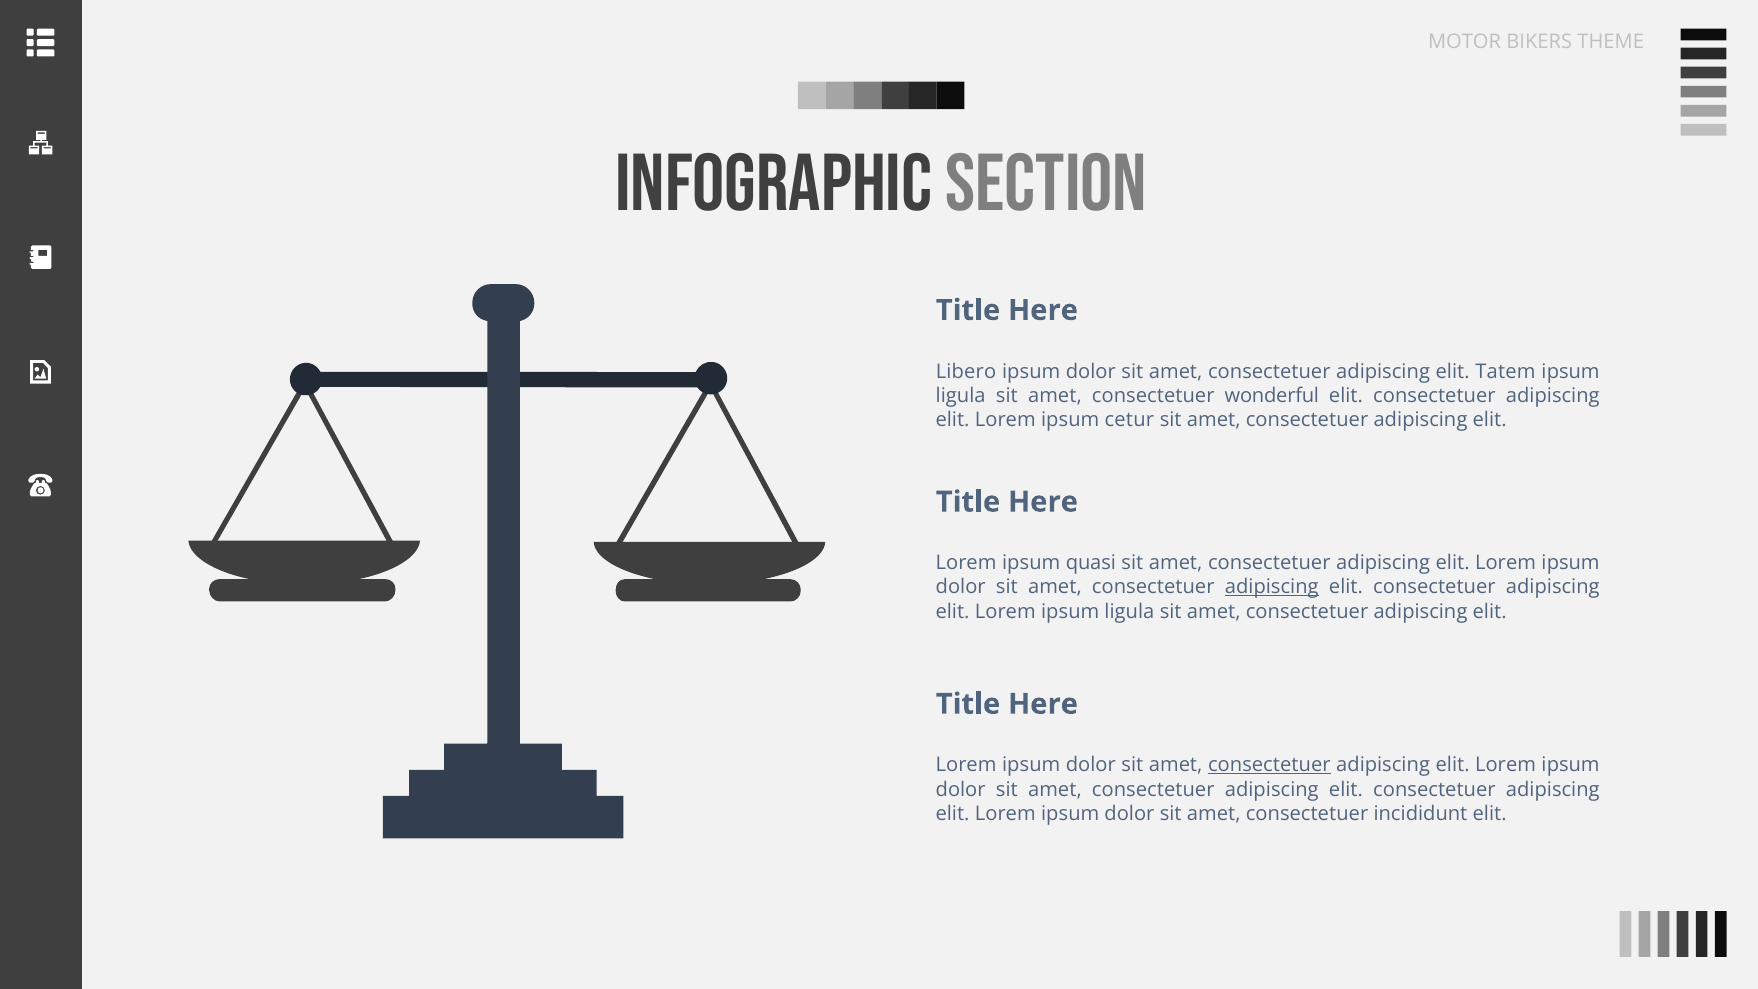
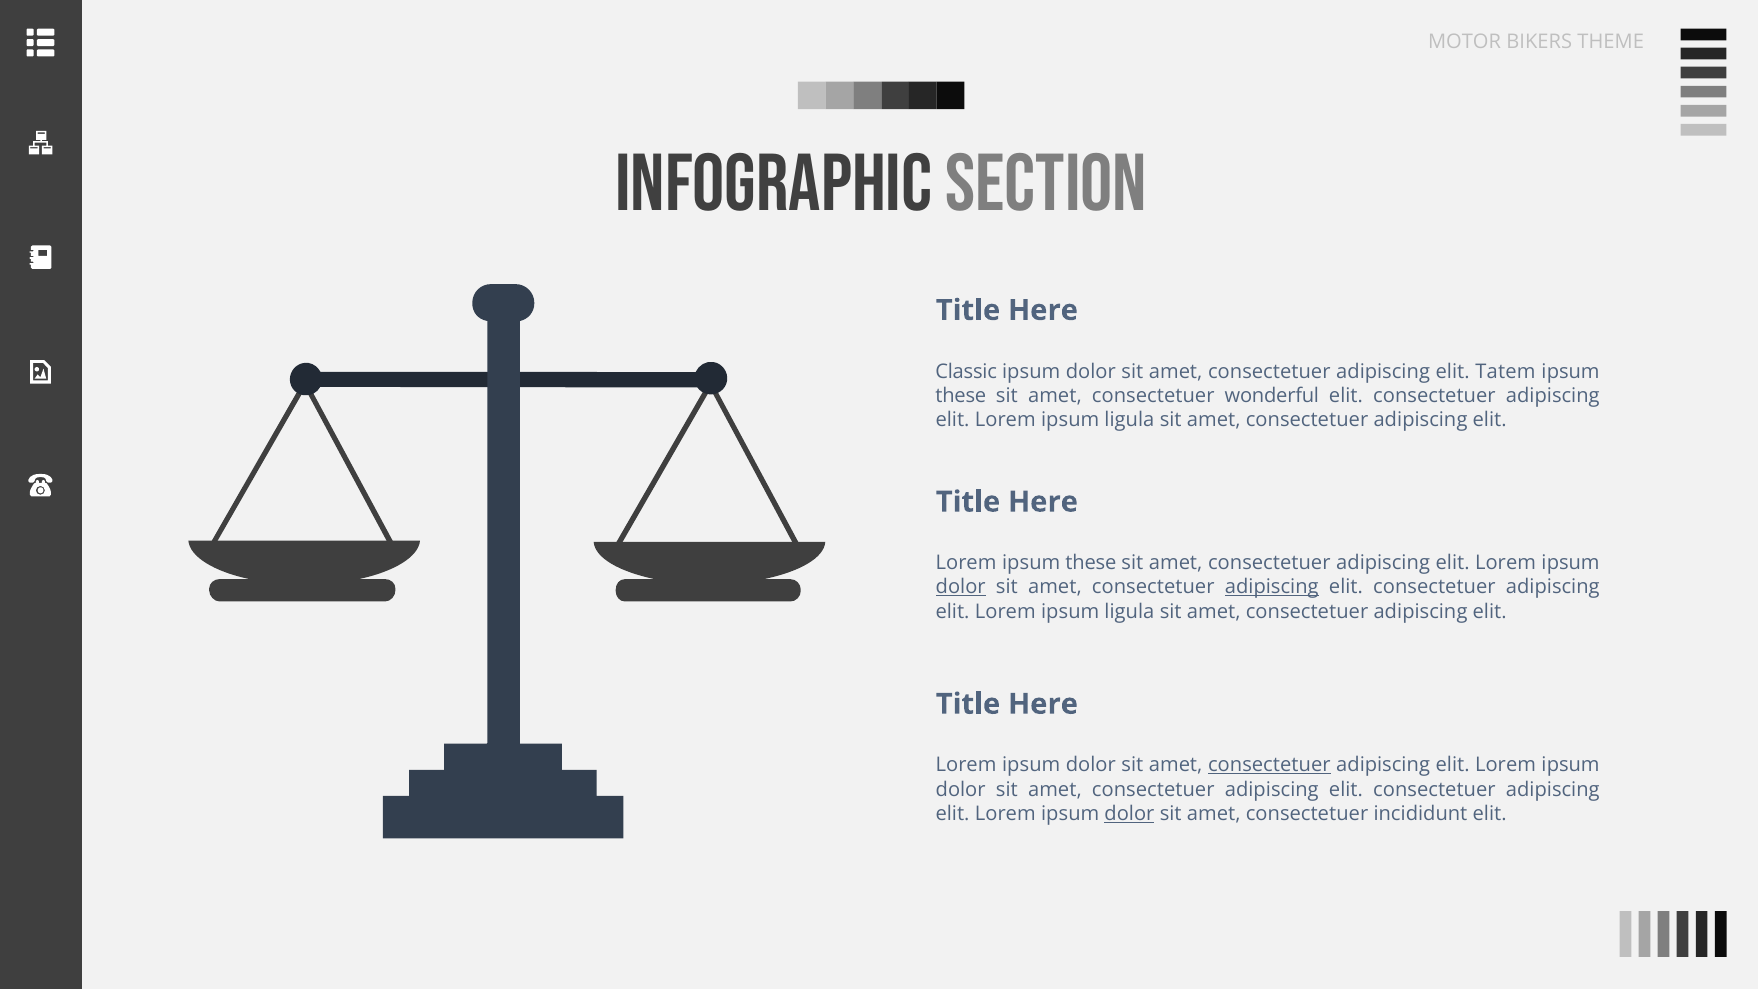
Libero: Libero -> Classic (966, 371)
ligula: ligula -> these (961, 396)
cetur: cetur -> ligula (1129, 420)
Lorem ipsum quasi: quasi -> these (1091, 563)
dolor underline: none -> present (961, 587)
dolor underline: none -> present (1129, 813)
